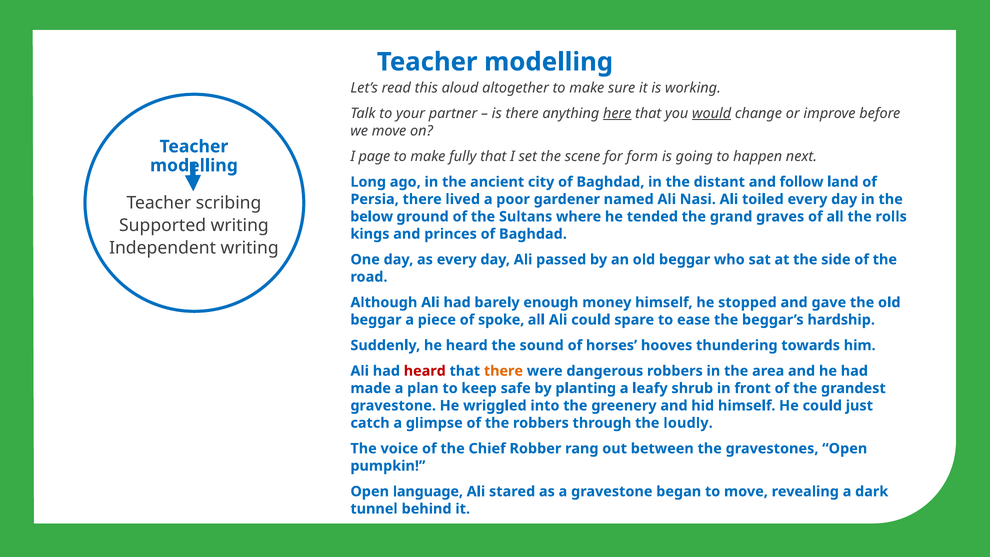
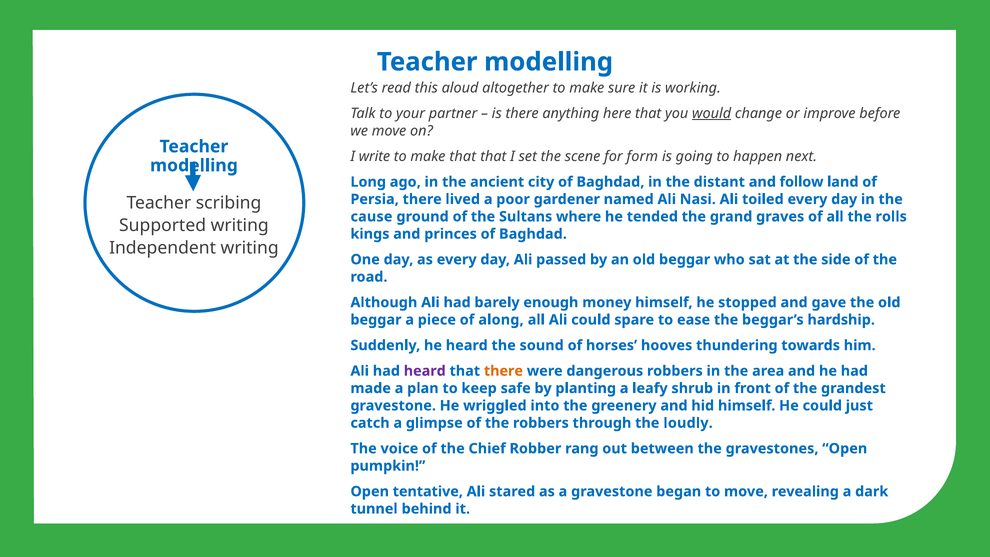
here underline: present -> none (617, 113)
page: page -> write (374, 156)
make fully: fully -> that (463, 156)
below: below -> cause (371, 217)
spoke: spoke -> along (501, 320)
heard colour: red -> purple (425, 371)
language: language -> tentative (428, 491)
